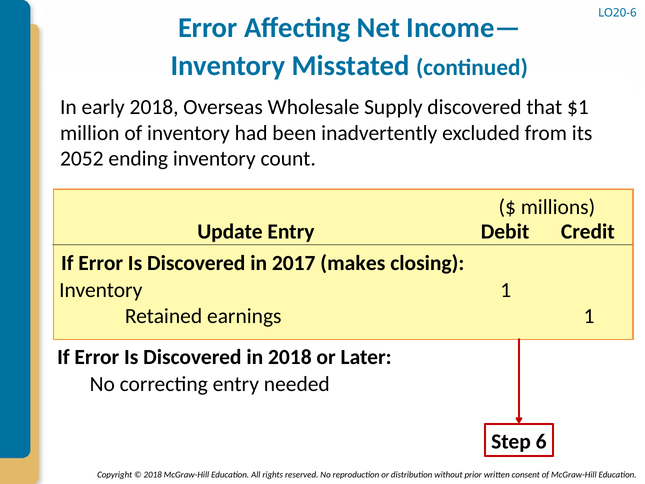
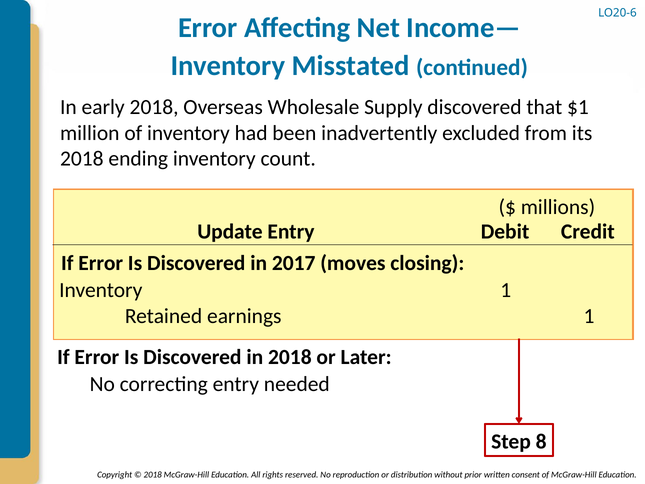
2052: 2052 -> 2018 (82, 159)
makes: makes -> moves (353, 263)
6: 6 -> 8 (541, 441)
